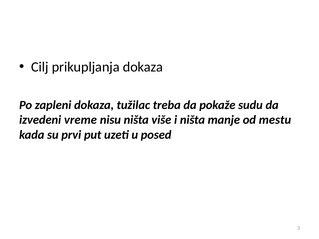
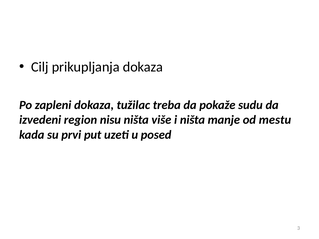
vreme: vreme -> region (81, 120)
